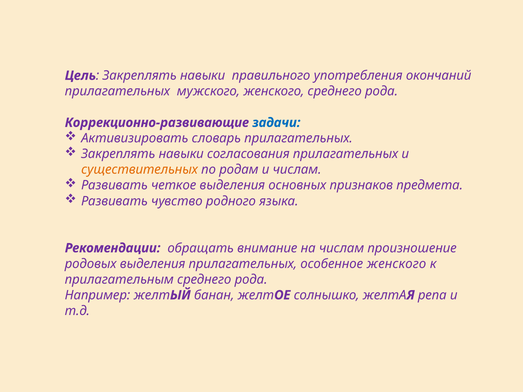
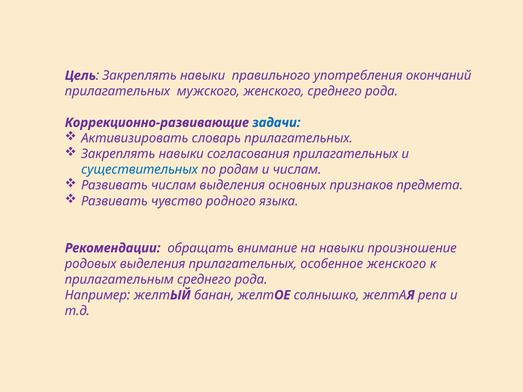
существительных colour: orange -> blue (139, 170)
Развивать четкое: четкое -> числам (174, 185)
на числам: числам -> навыки (342, 248)
